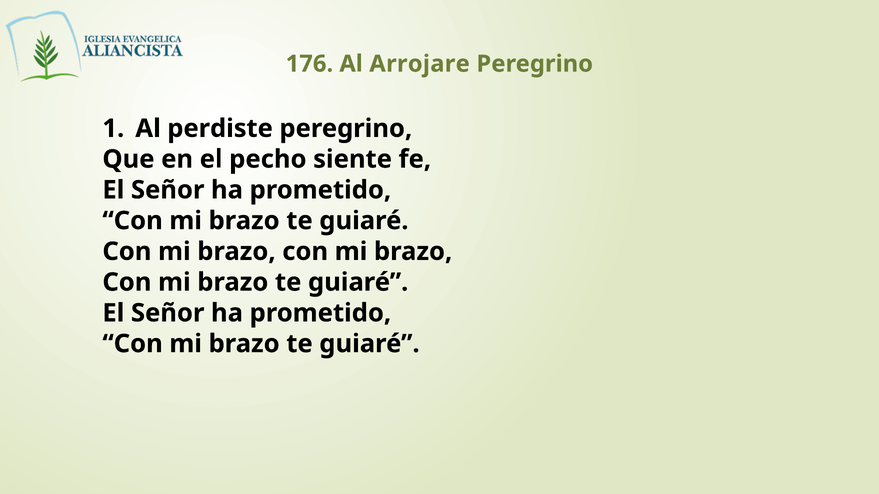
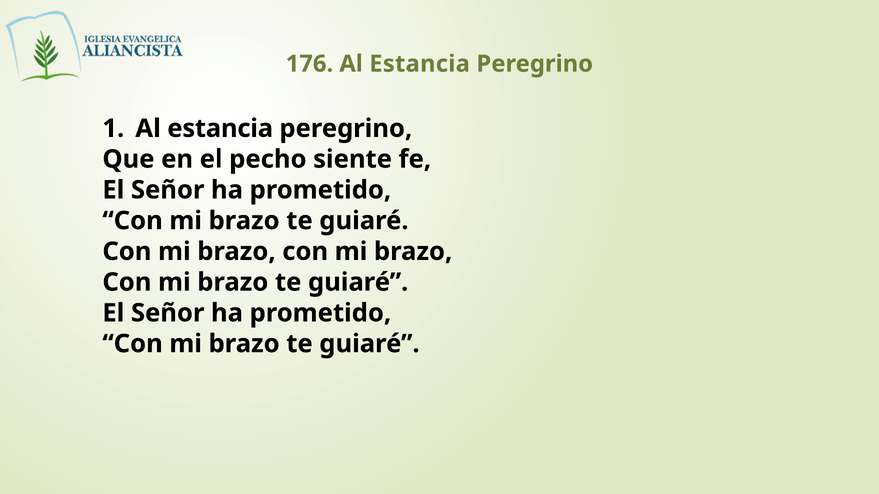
176 Al Arrojare: Arrojare -> Estancia (420, 64)
perdiste: perdiste -> estancia (220, 129)
